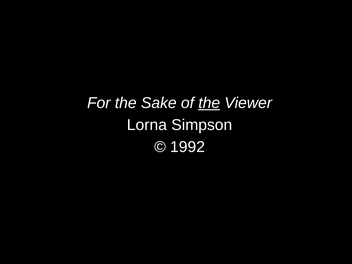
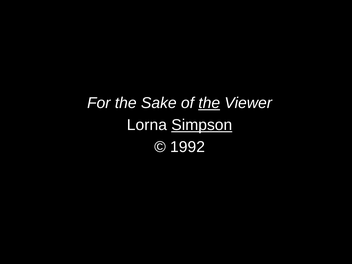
Simpson underline: none -> present (202, 125)
